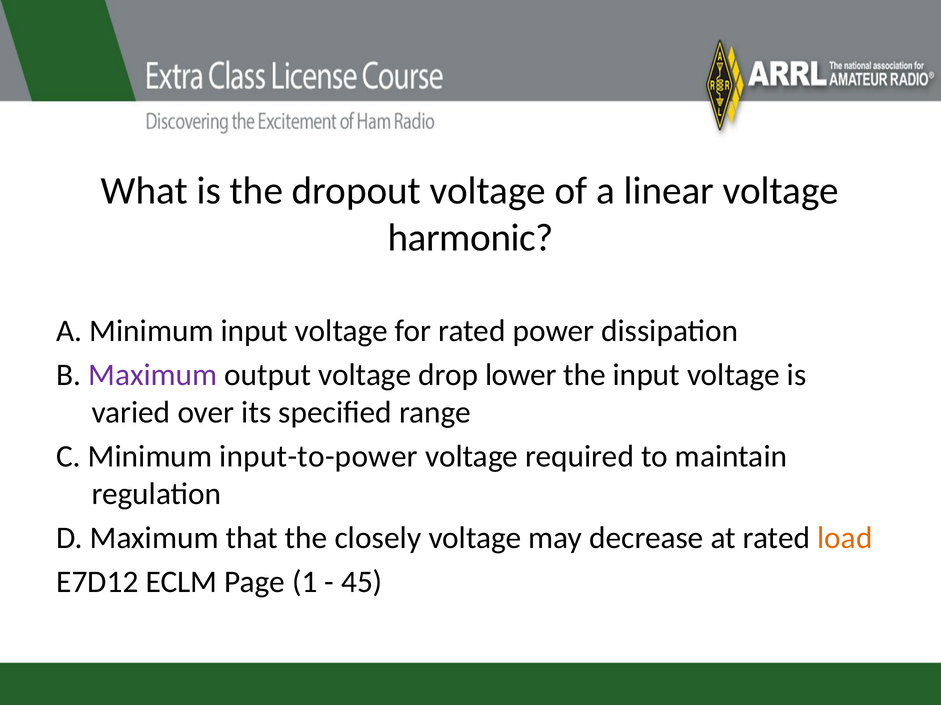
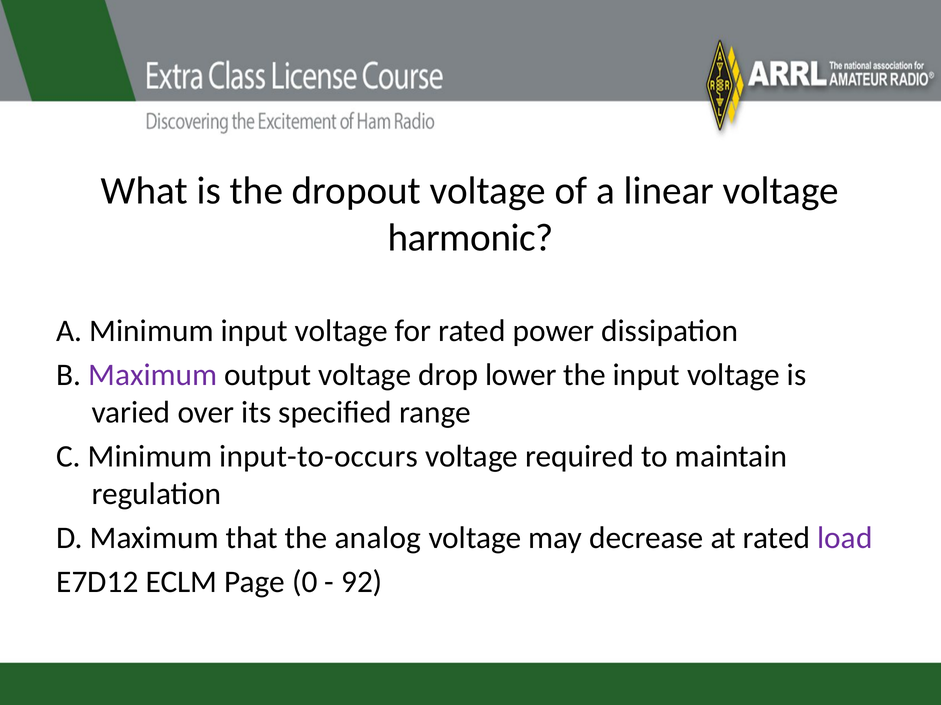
input-to-power: input-to-power -> input-to-occurs (319, 457)
closely: closely -> analog (378, 538)
load colour: orange -> purple (845, 538)
1: 1 -> 0 (305, 582)
45: 45 -> 92 (362, 582)
